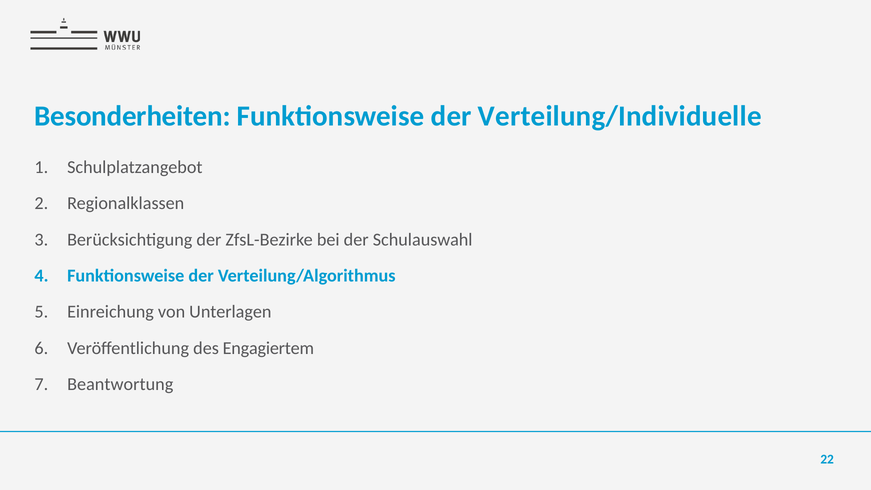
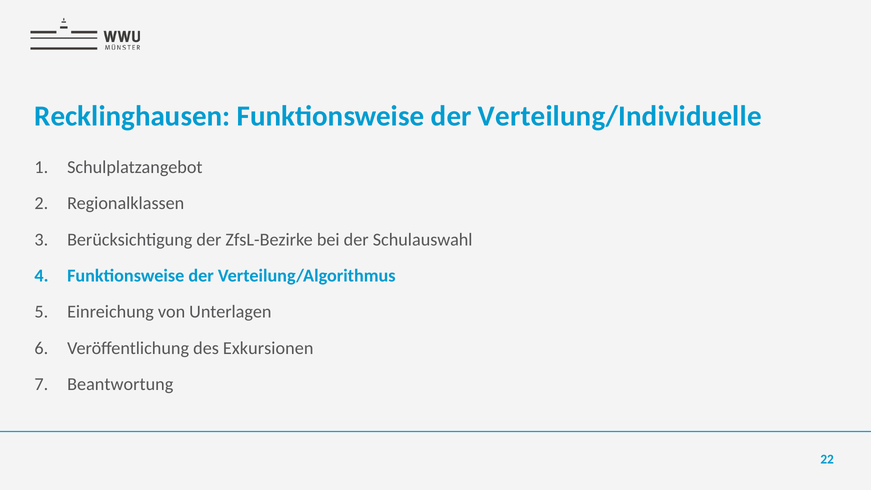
Besonderheiten: Besonderheiten -> Recklinghausen (132, 116)
Engagiertem: Engagiertem -> Exkursionen (268, 348)
